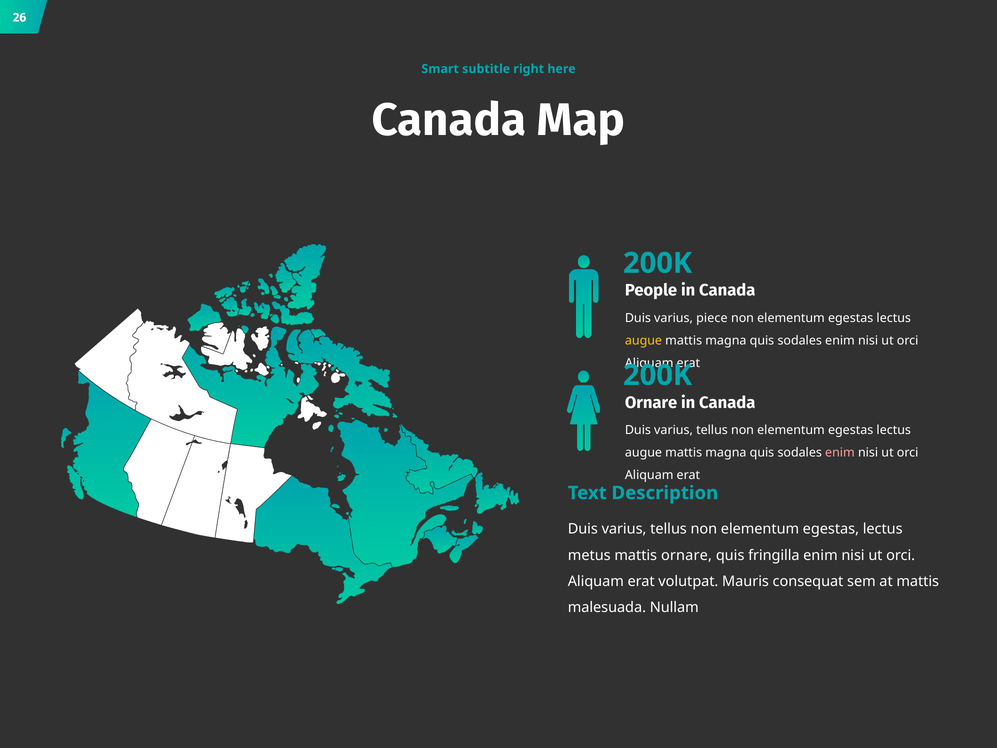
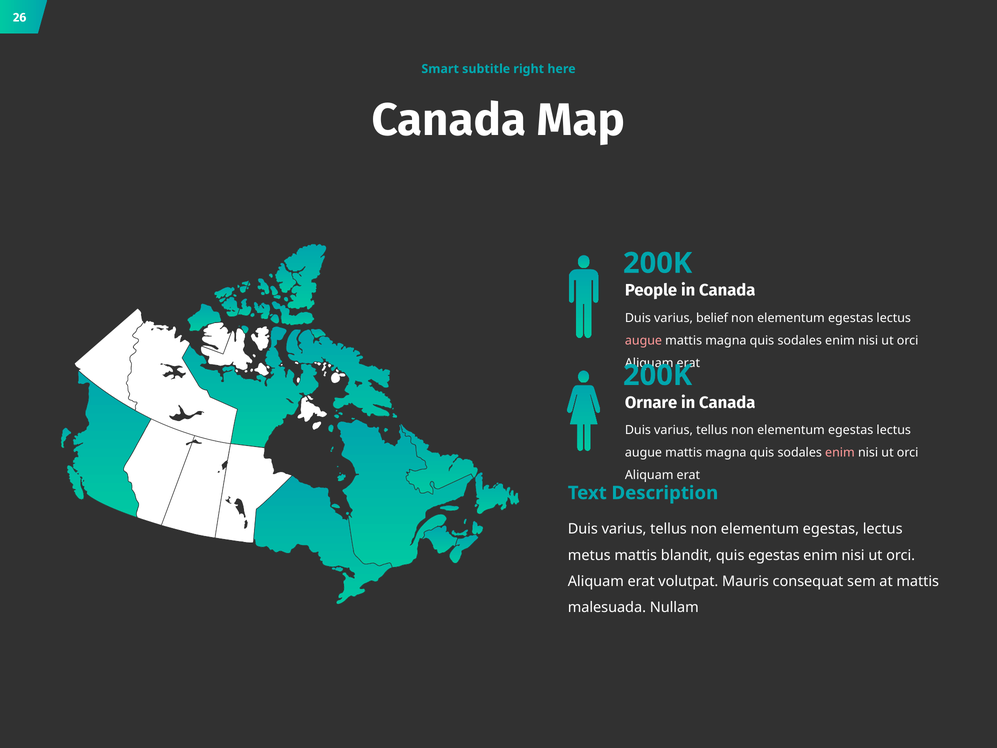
piece: piece -> belief (712, 318)
augue colour: yellow -> pink (643, 340)
mattis ornare: ornare -> blandit (687, 555)
quis fringilla: fringilla -> egestas (774, 555)
